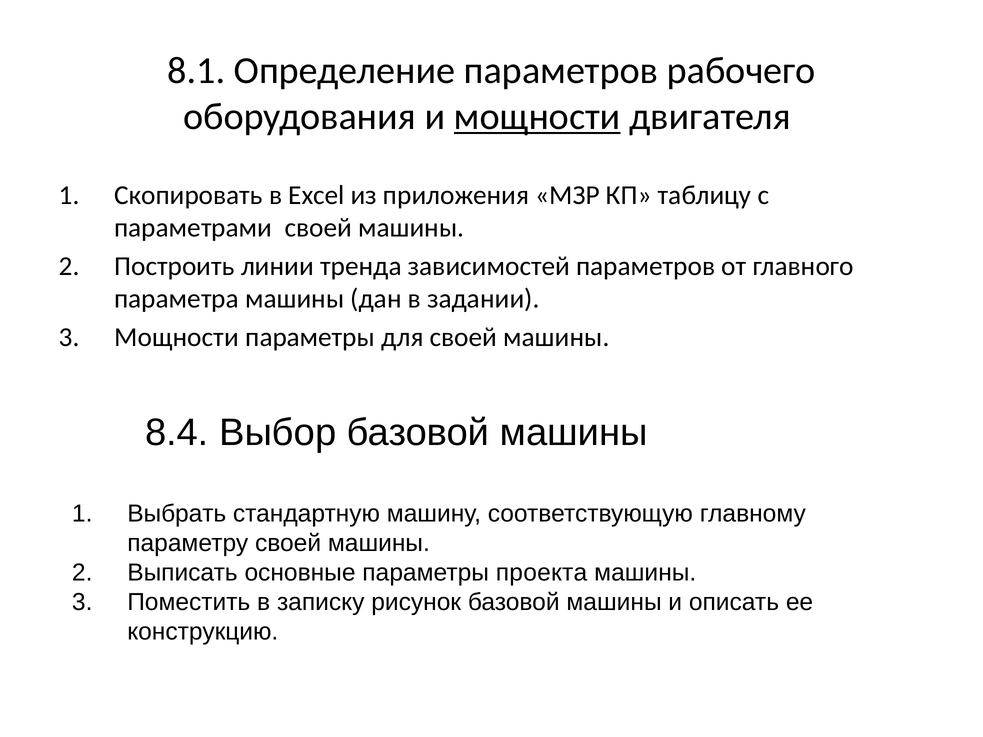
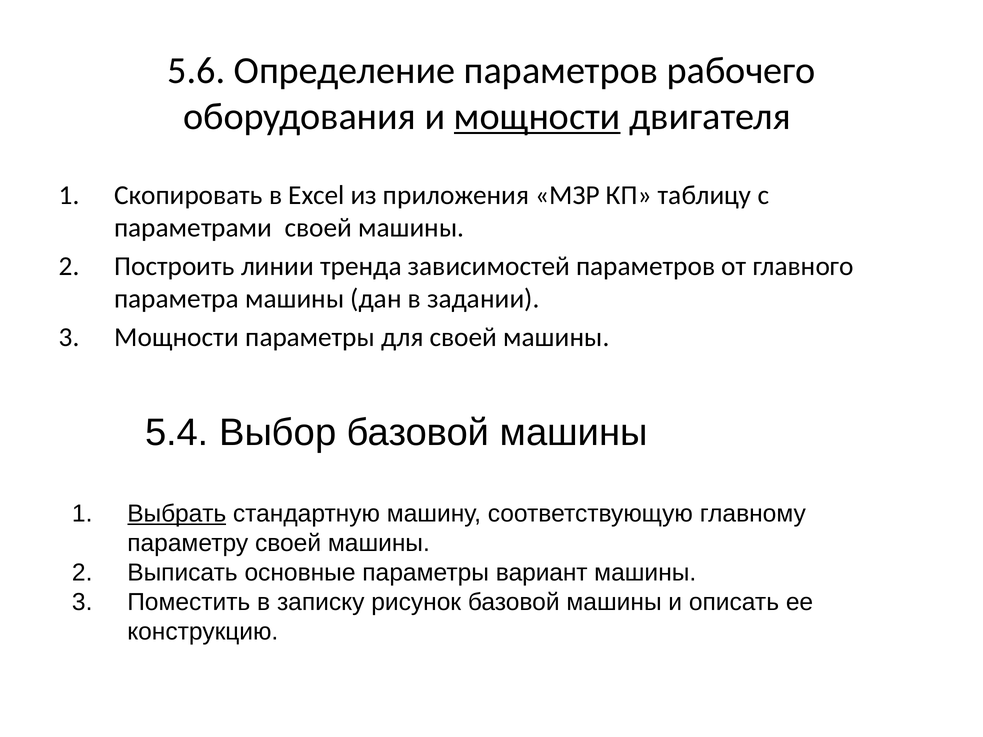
8.1: 8.1 -> 5.6 (196, 71)
8.4: 8.4 -> 5.4 (177, 433)
Выбрать underline: none -> present (177, 514)
проекта: проекта -> вариант (542, 573)
